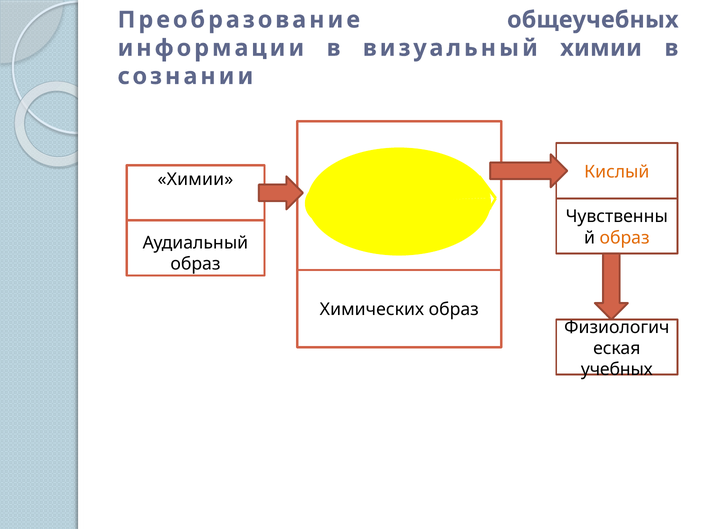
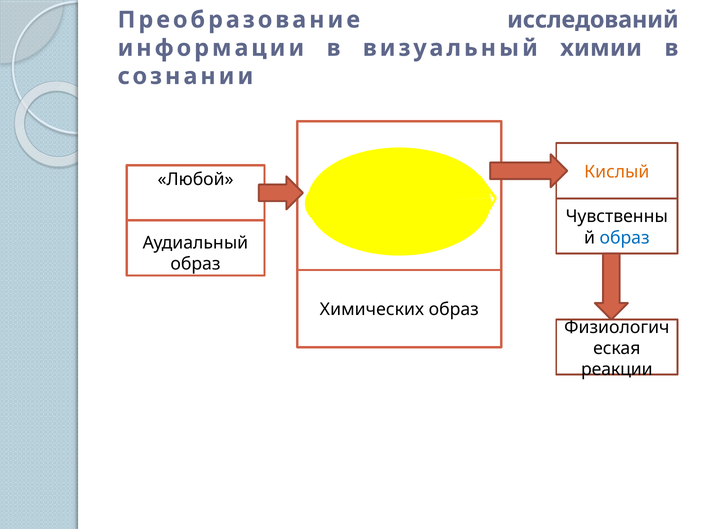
общеучебных: общеучебных -> исследований (593, 20)
Химии: Химии -> Любой (196, 179)
образ colour: orange -> blue (625, 238)
учебных: учебных -> реакции (617, 369)
